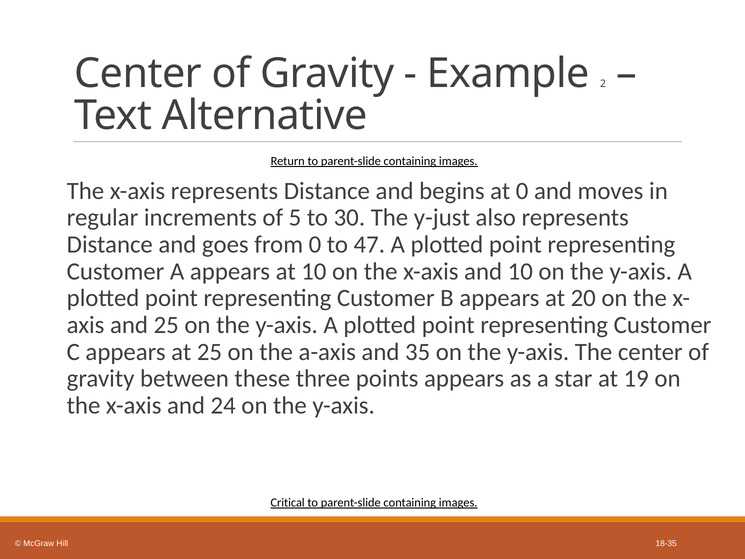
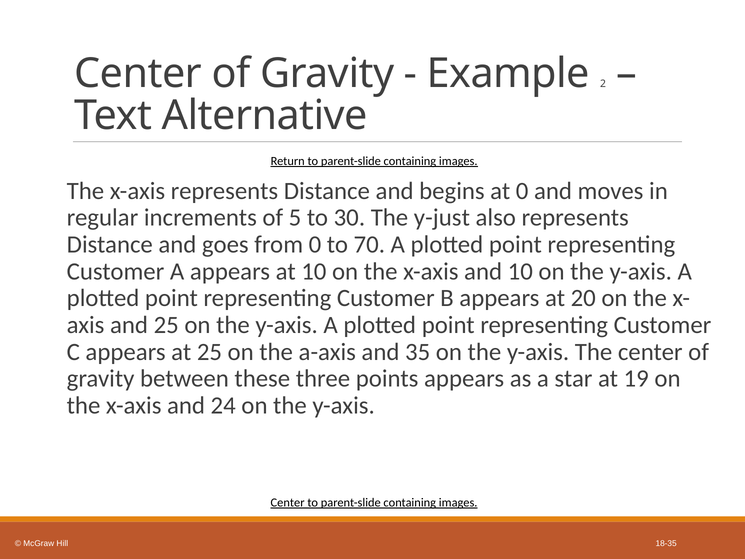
47: 47 -> 70 (369, 244)
Critical: Critical -> Center (288, 502)
